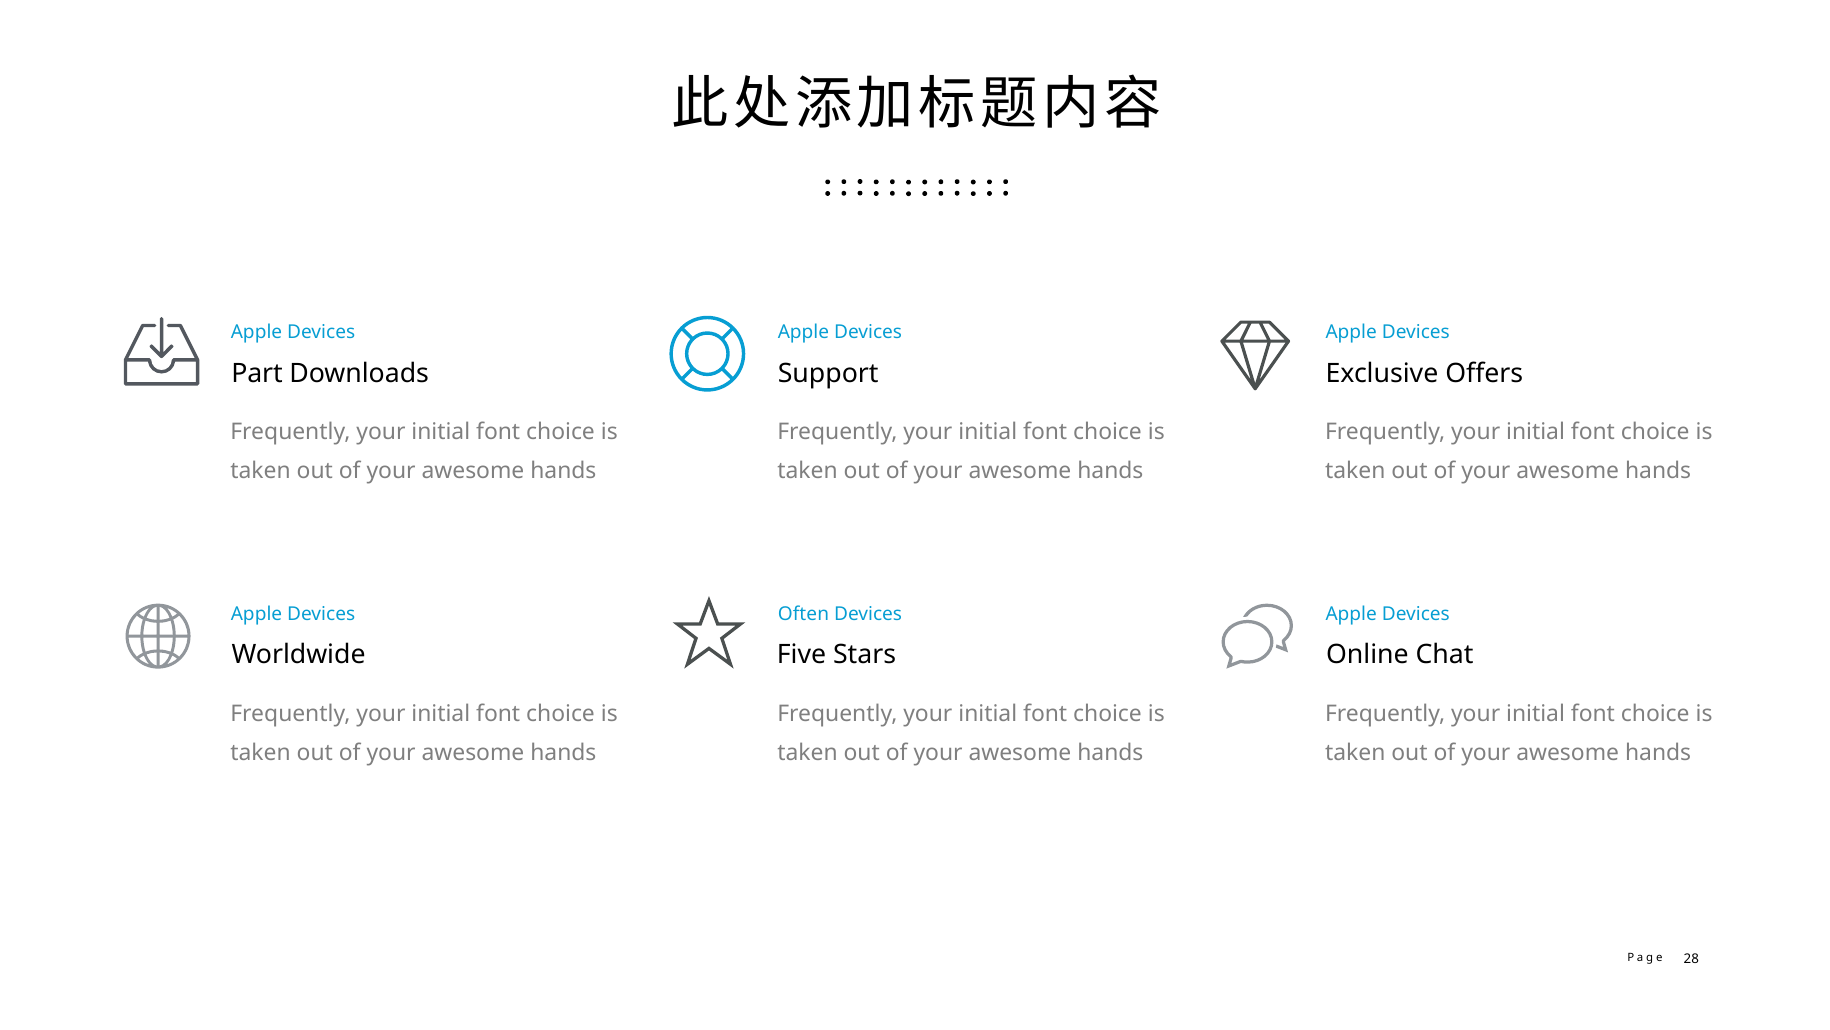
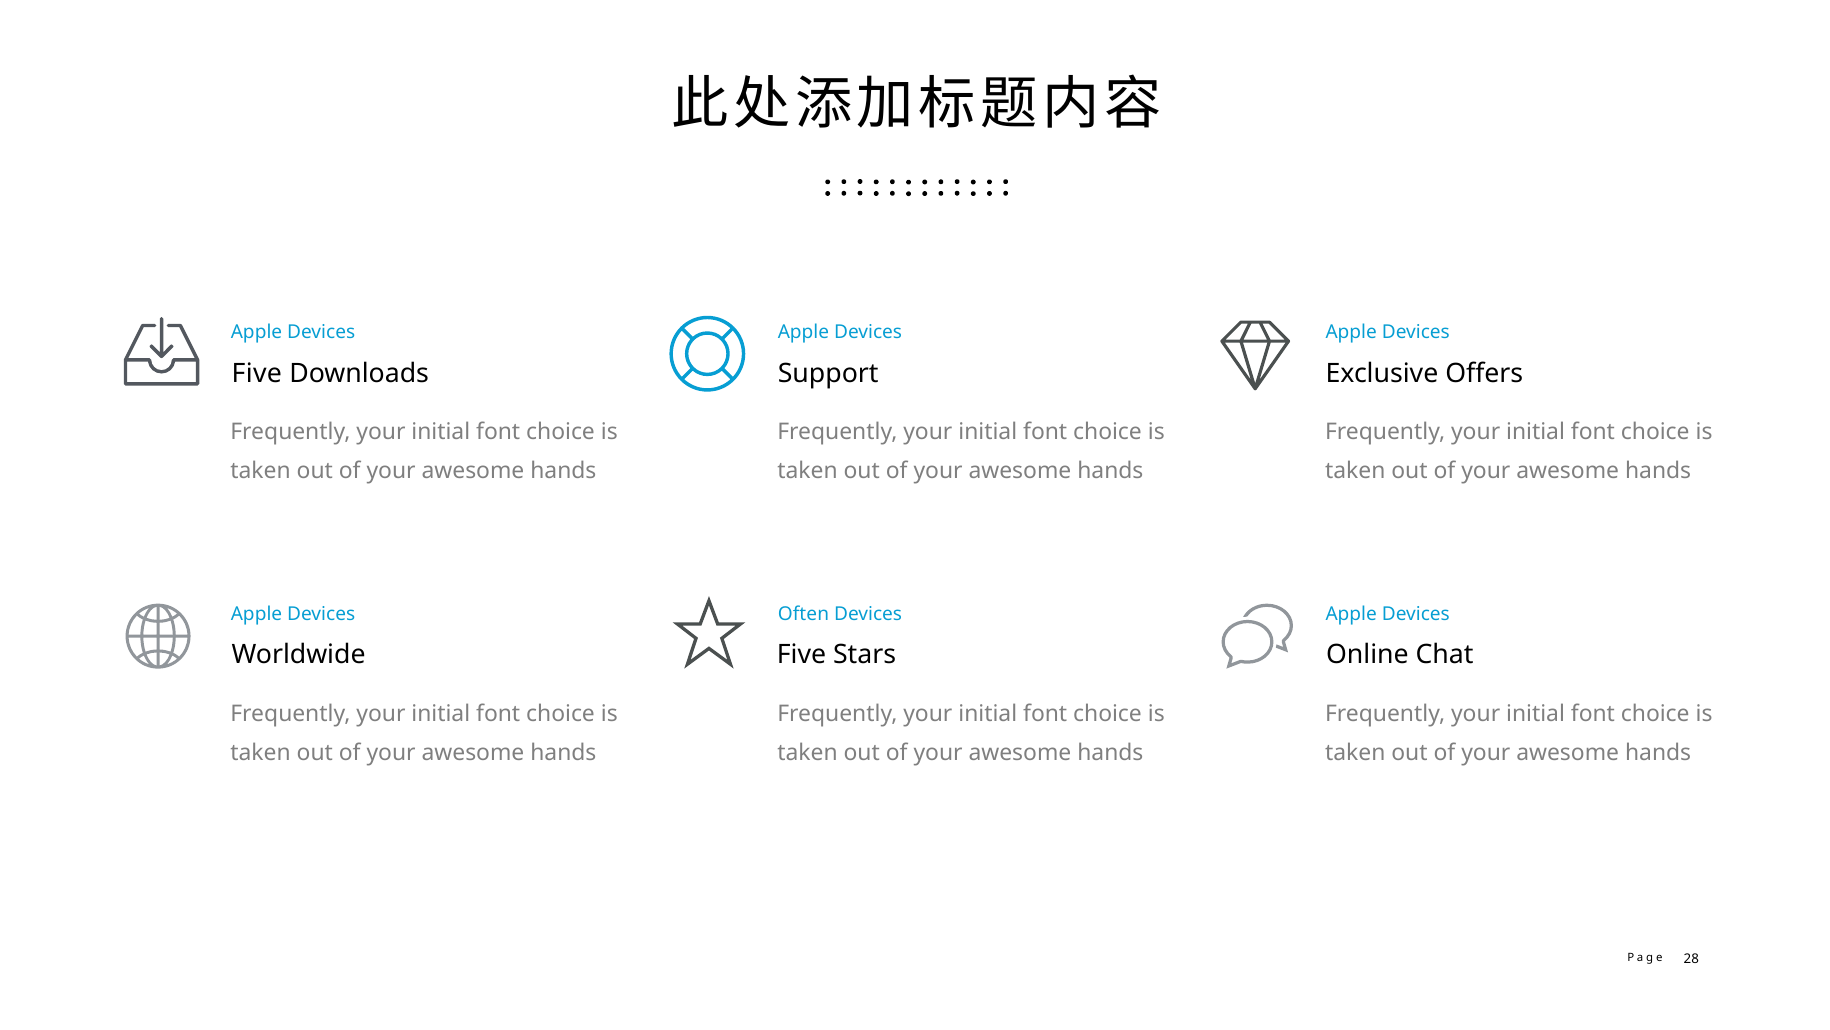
Part: Part -> Five (257, 373)
